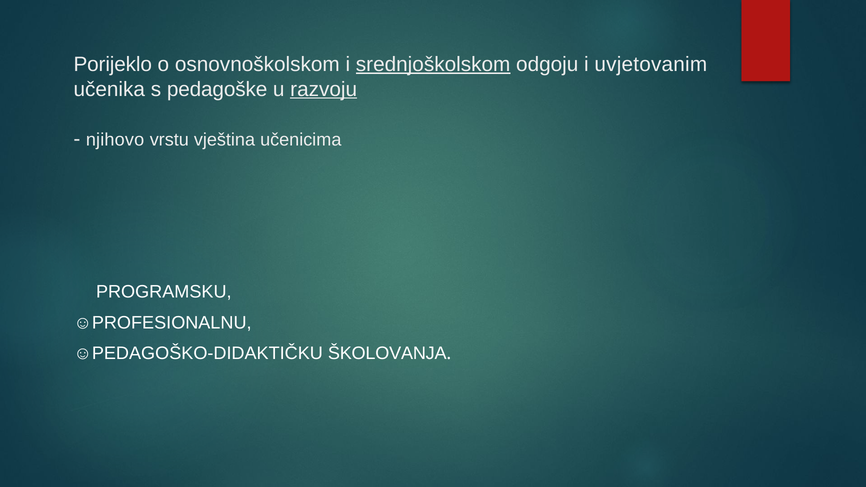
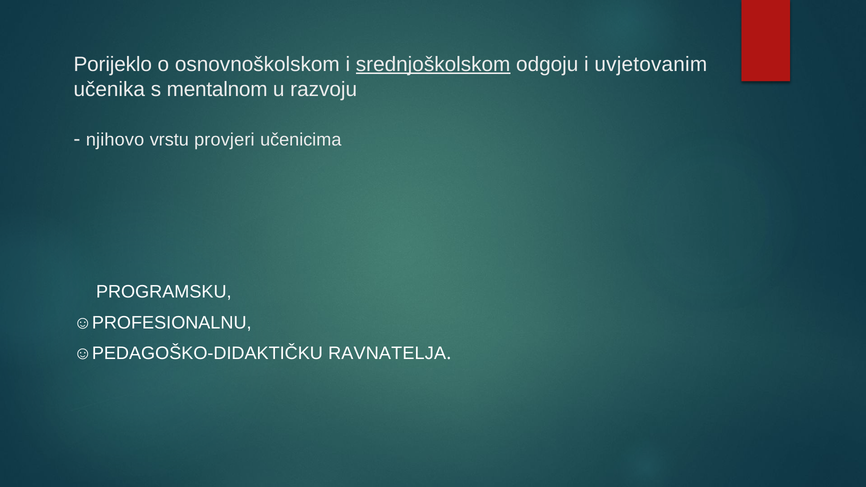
pedagoške: pedagoške -> mentalnom (217, 89)
razvoju underline: present -> none (324, 89)
vještina: vještina -> provjeri (224, 140)
ŠKOLOVANJA: ŠKOLOVANJA -> RAVNATELJA (387, 353)
